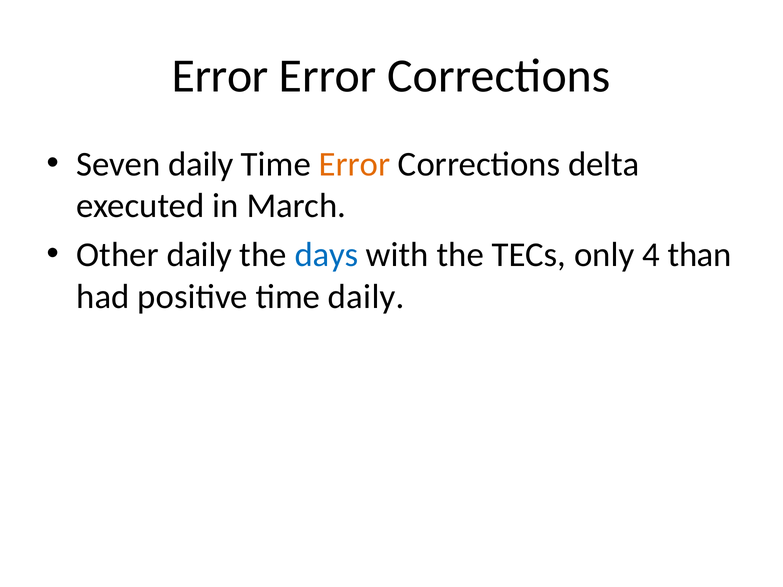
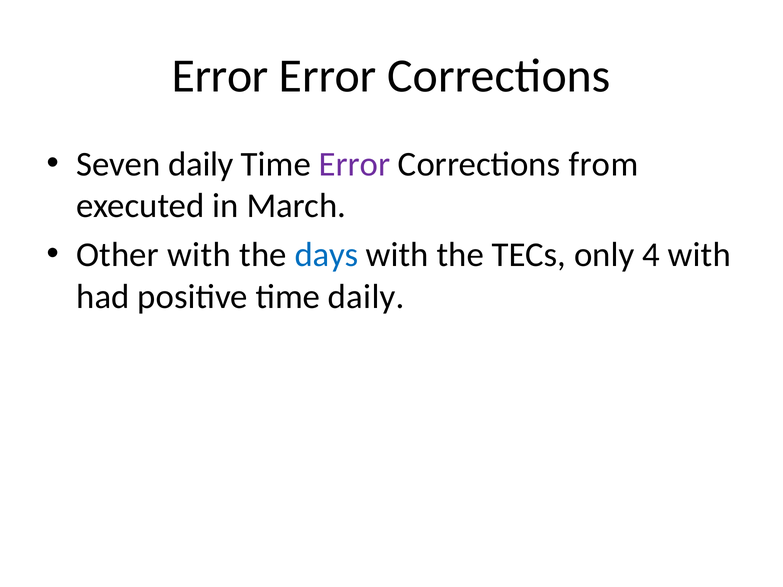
Error colour: orange -> purple (355, 164)
delta: delta -> from (603, 164)
Other daily: daily -> with (199, 255)
4 than: than -> with (699, 255)
